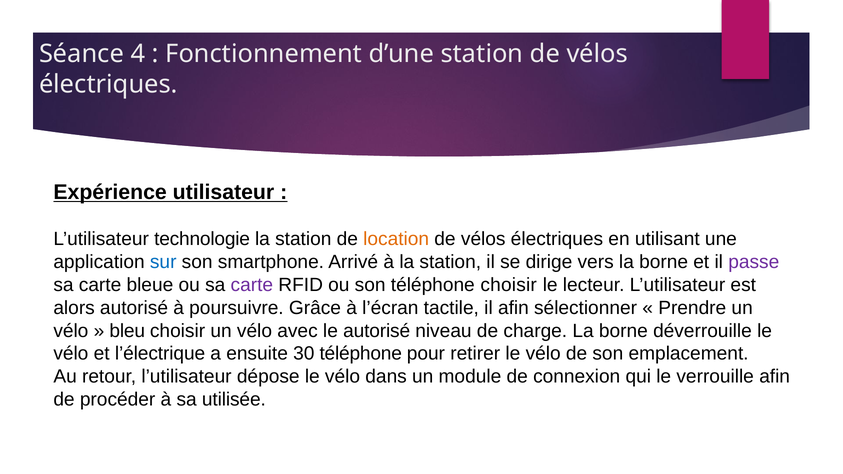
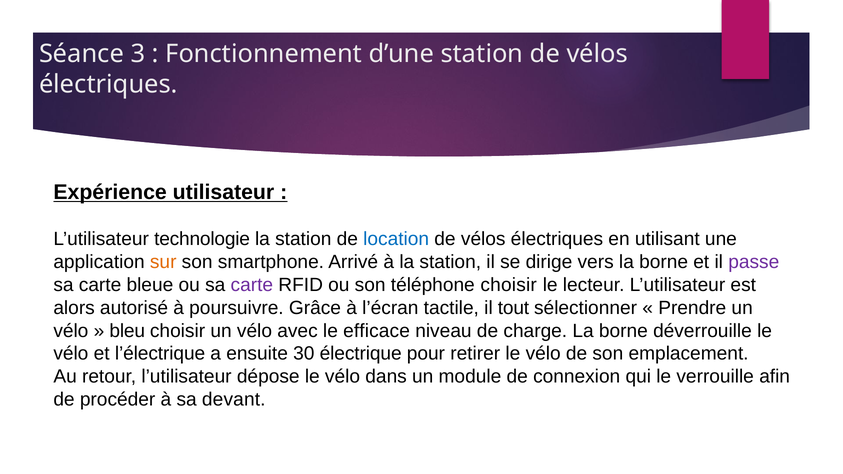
4: 4 -> 3 (138, 54)
location colour: orange -> blue (396, 239)
sur colour: blue -> orange (163, 262)
il afin: afin -> tout (514, 308)
le autorisé: autorisé -> efficace (377, 331)
30 téléphone: téléphone -> électrique (361, 354)
utilisée: utilisée -> devant (234, 400)
